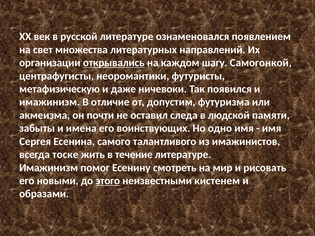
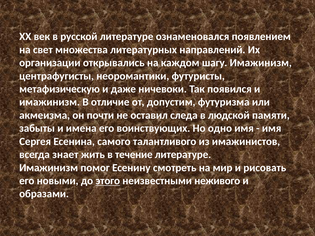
открывались underline: present -> none (114, 63)
шагу Самогонкой: Самогонкой -> Имажинизм (261, 63)
тоске: тоске -> знает (65, 155)
кистенем: кистенем -> неживого (217, 181)
